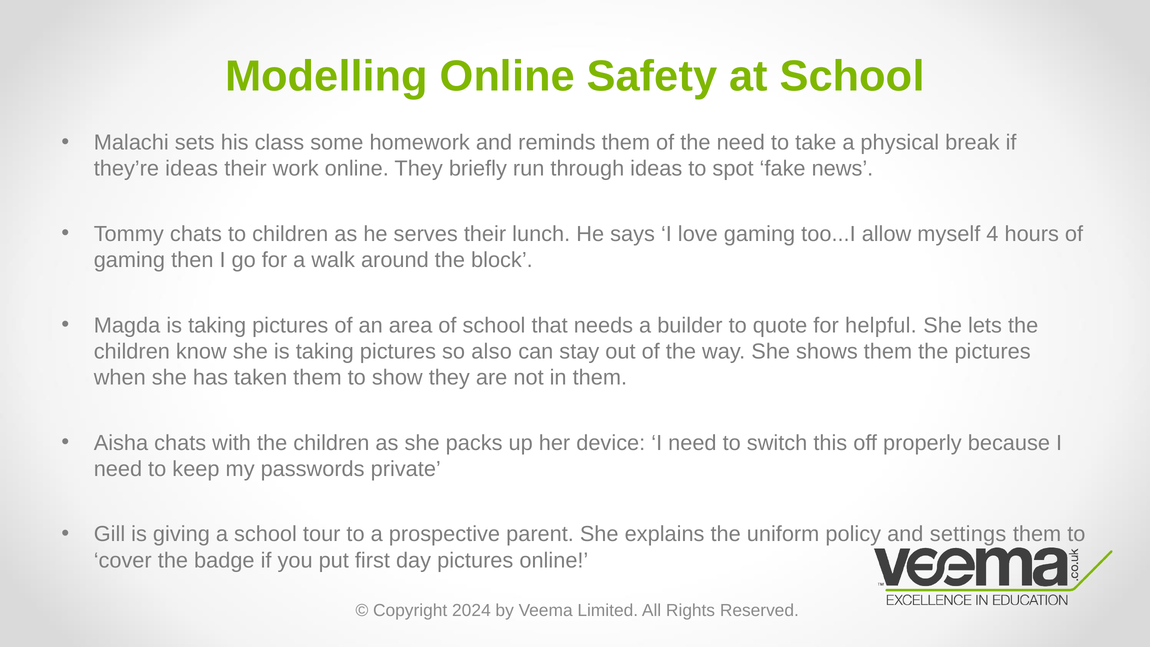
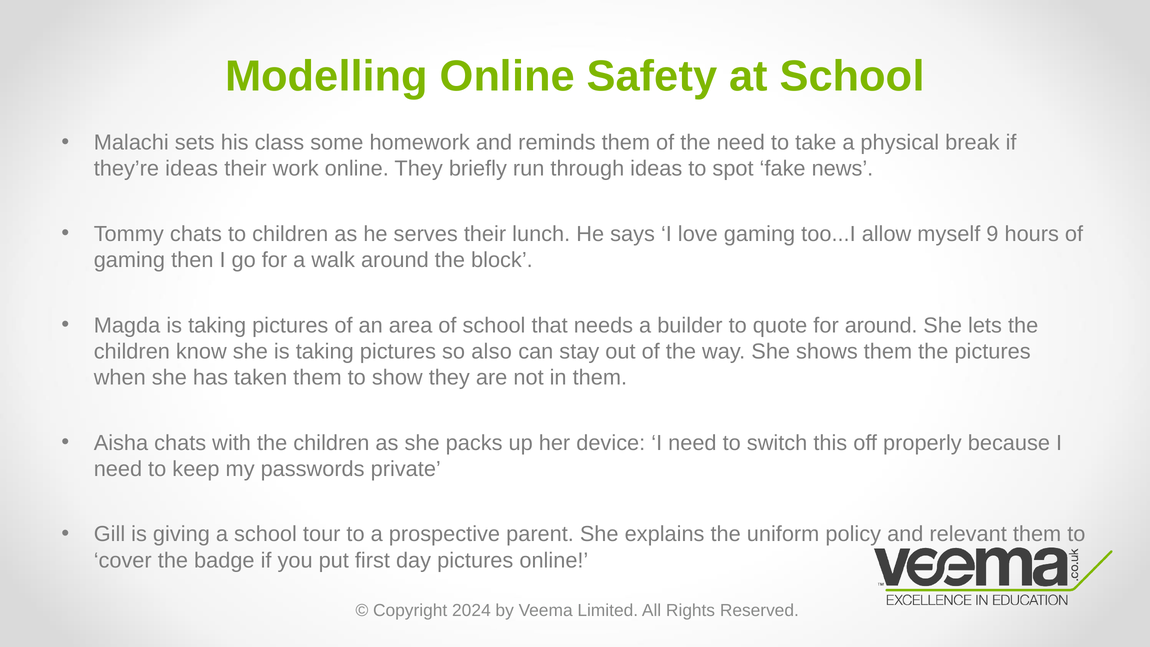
4: 4 -> 9 (992, 234)
for helpful: helpful -> around (881, 325)
settings: settings -> relevant (968, 534)
